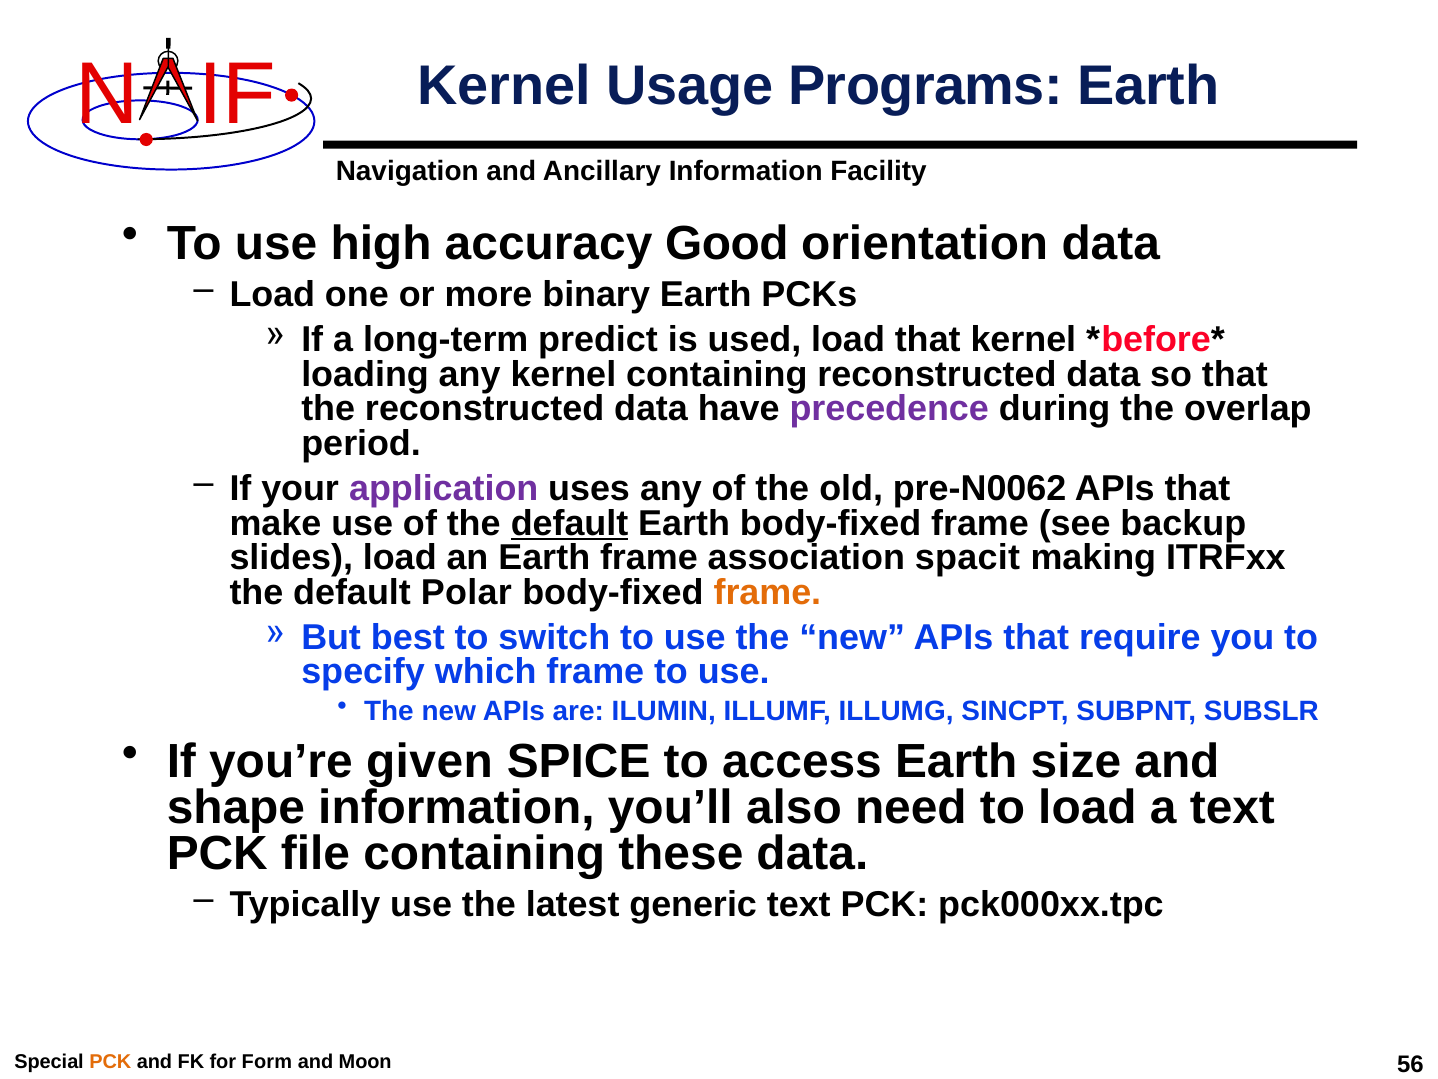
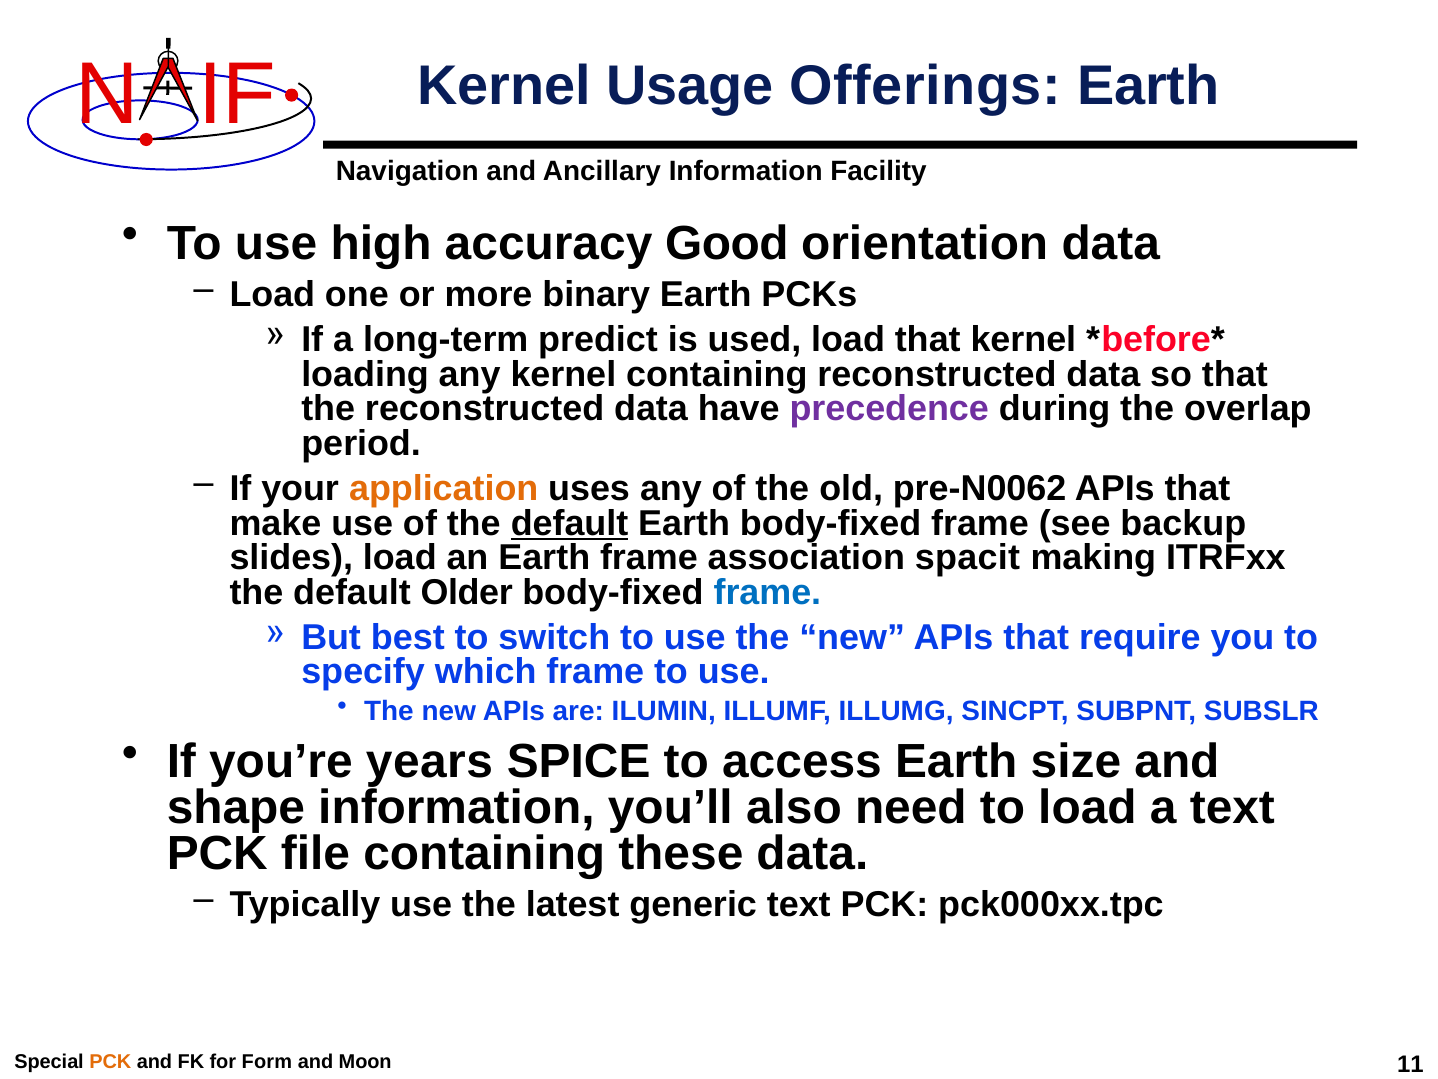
Programs: Programs -> Offerings (925, 86)
application colour: purple -> orange (444, 489)
Polar: Polar -> Older (467, 592)
frame colour: orange -> blue (767, 592)
given: given -> years (429, 761)
56: 56 -> 11 (1410, 1064)
